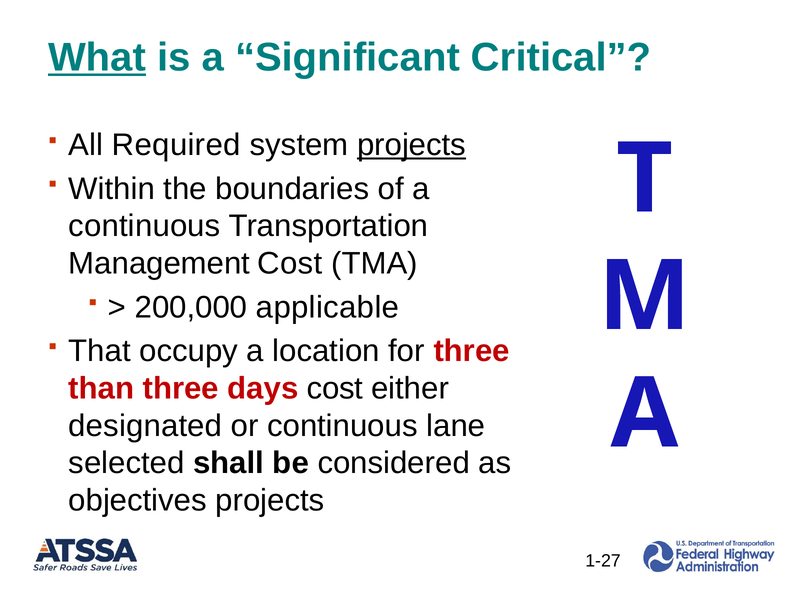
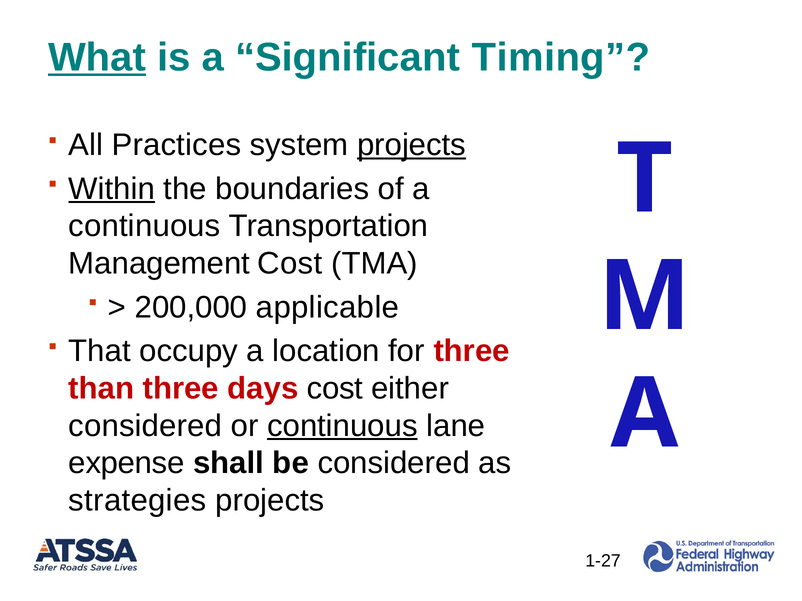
Critical: Critical -> Timing (561, 58)
Required: Required -> Practices (176, 145)
Within underline: none -> present (112, 189)
designated: designated -> considered (145, 426)
continuous underline: none -> present (342, 426)
selected: selected -> expense (127, 464)
objectives: objectives -> strategies (137, 501)
